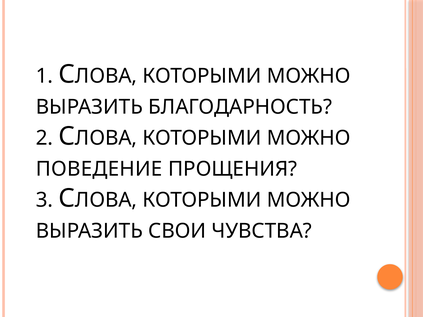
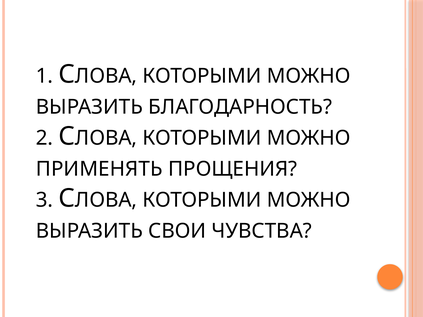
ПОВЕДЕНИЕ: ПОВЕДЕНИЕ -> ПРИМЕНЯТЬ (99, 169)
